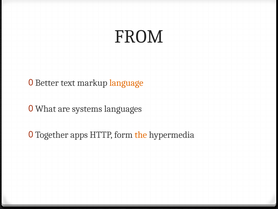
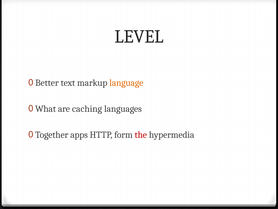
FROM: FROM -> LEVEL (139, 36)
systems: systems -> caching (87, 108)
the colour: orange -> red (141, 134)
